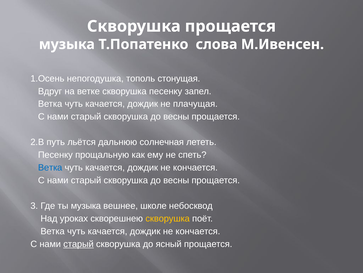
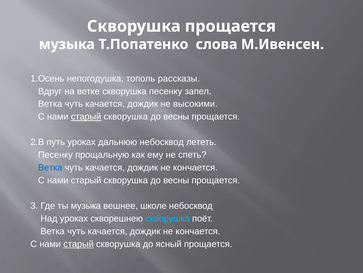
стонущая: стонущая -> рассказы (179, 78)
плачущая: плачущая -> высокими (195, 104)
старый underline: none -> present (86, 116)
путь льётся: льётся -> уроках (82, 142)
дальнюю солнечная: солнечная -> небосквод (162, 142)
скворушка colour: yellow -> light blue (168, 218)
